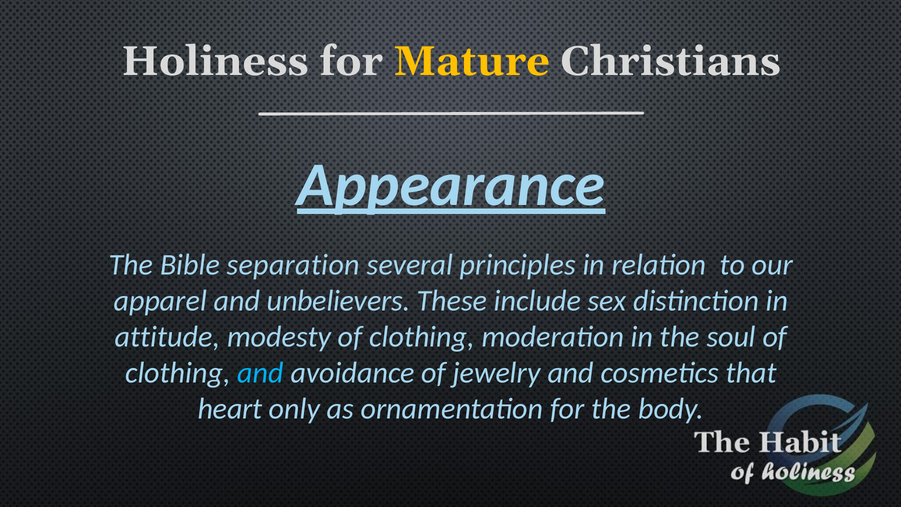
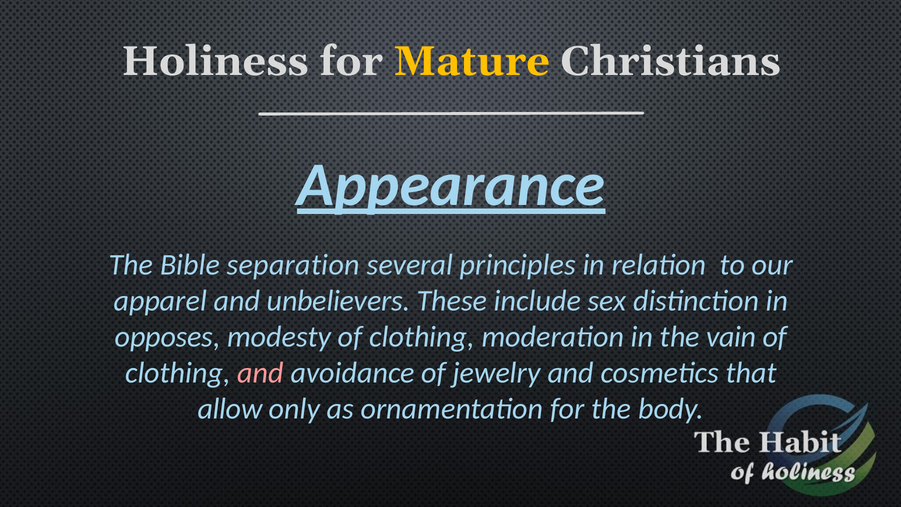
attitude: attitude -> opposes (168, 337)
soul: soul -> vain (731, 337)
and colour: light blue -> pink (261, 373)
heart: heart -> allow (230, 409)
